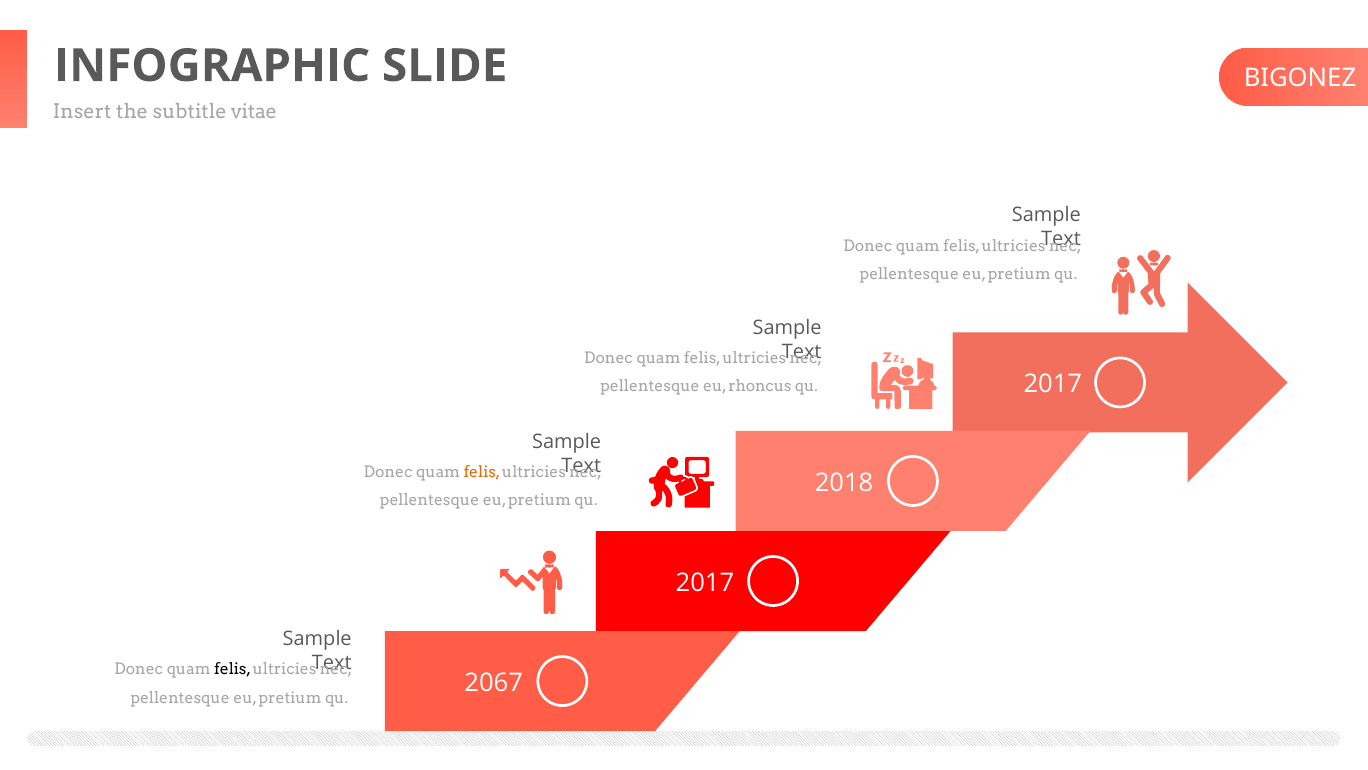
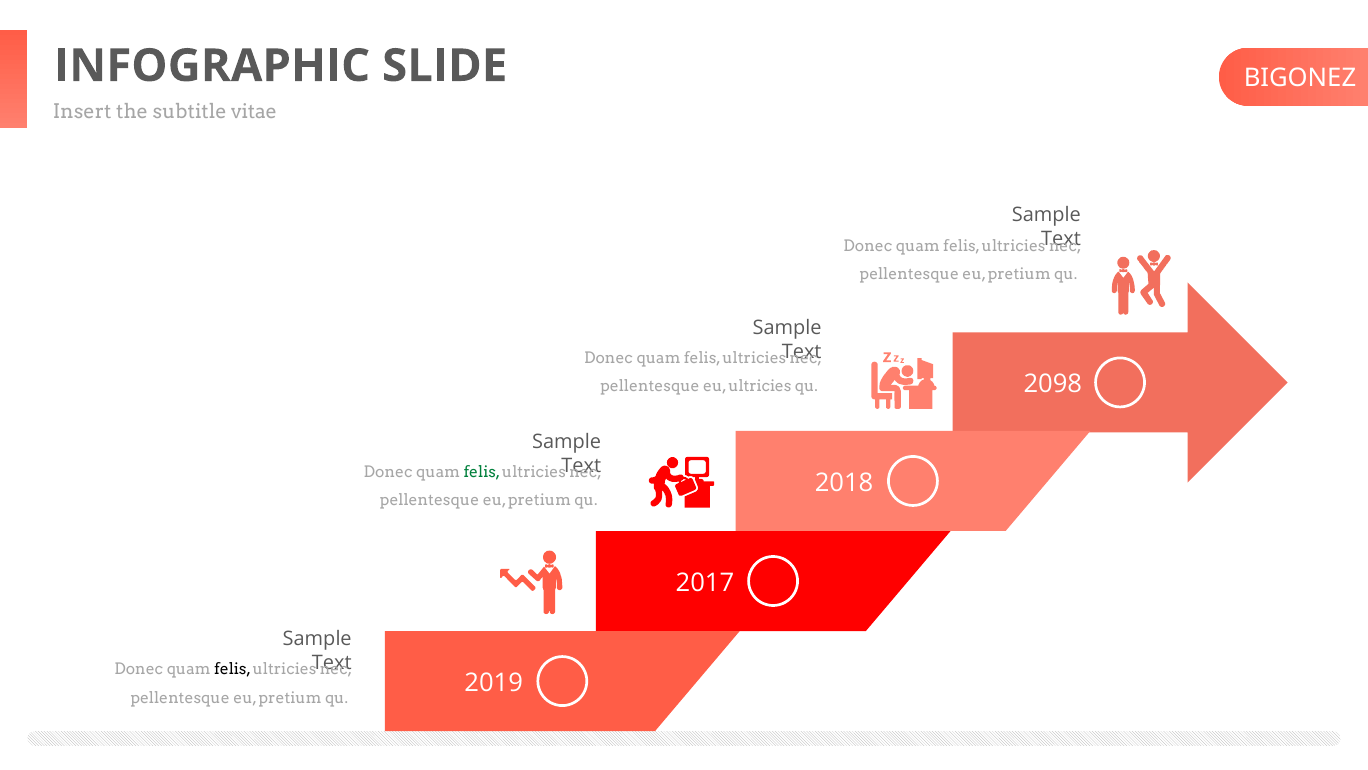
2017: 2017 -> 2098 (1053, 384)
eu rhoncus: rhoncus -> ultricies (760, 386)
felis colour: orange -> green (482, 472)
2067: 2067 -> 2019 (494, 682)
